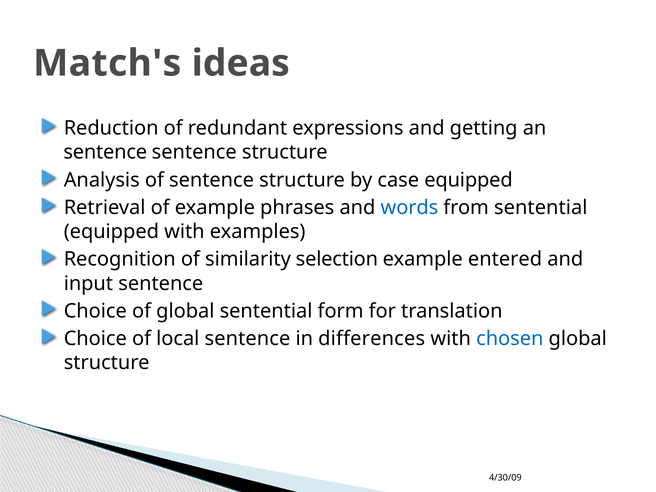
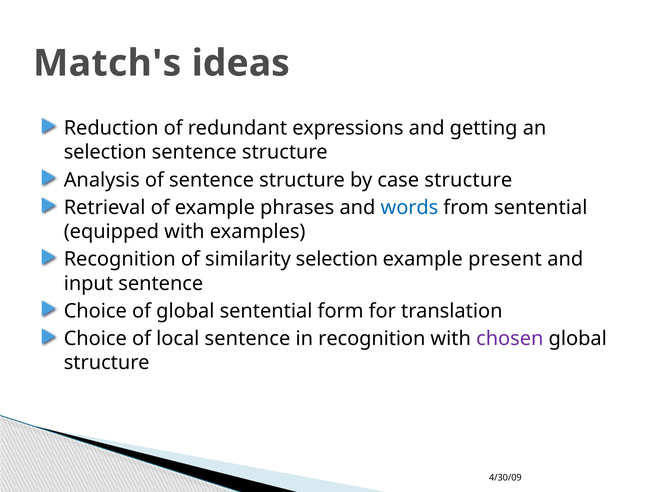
sentence: sentence -> selection (105, 152)
case equipped: equipped -> structure (468, 180)
entered: entered -> present (505, 259)
in differences: differences -> recognition (372, 339)
chosen colour: blue -> purple (510, 339)
